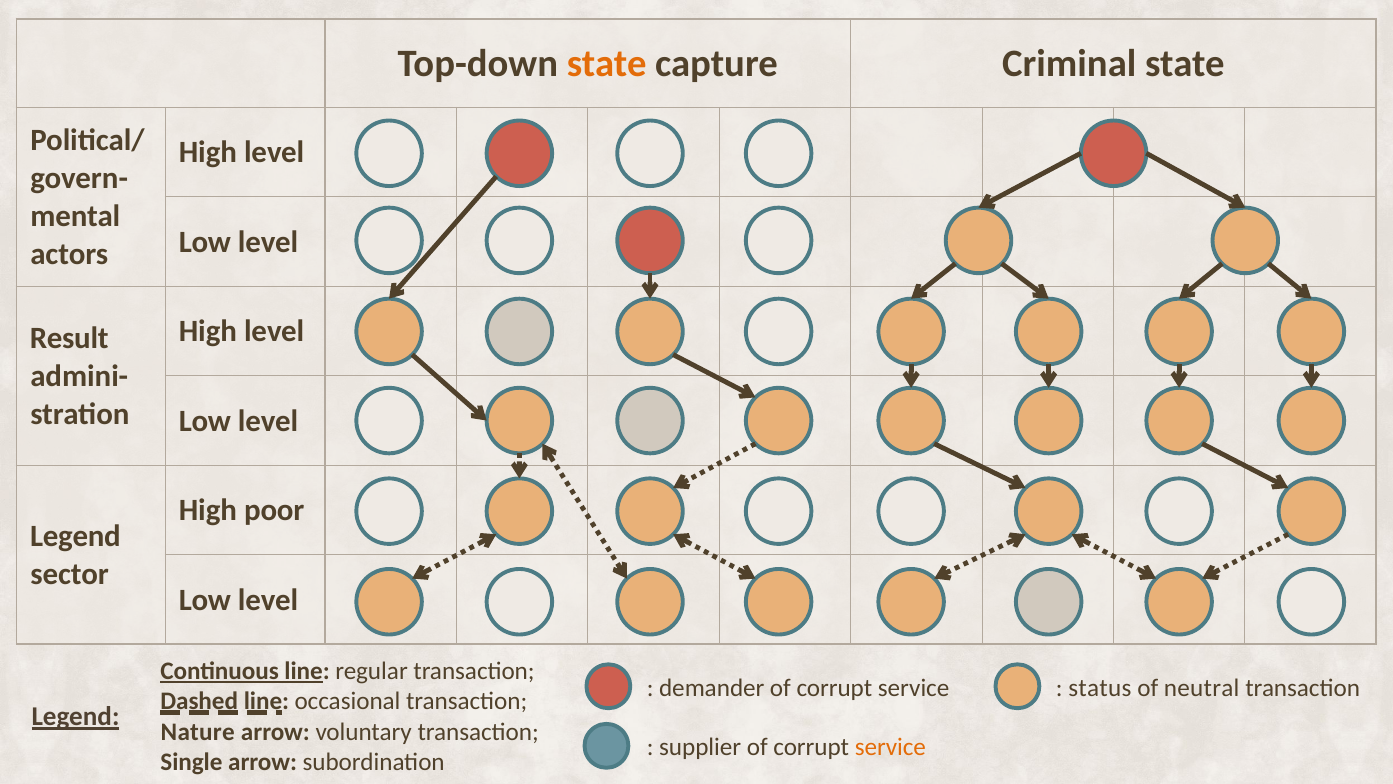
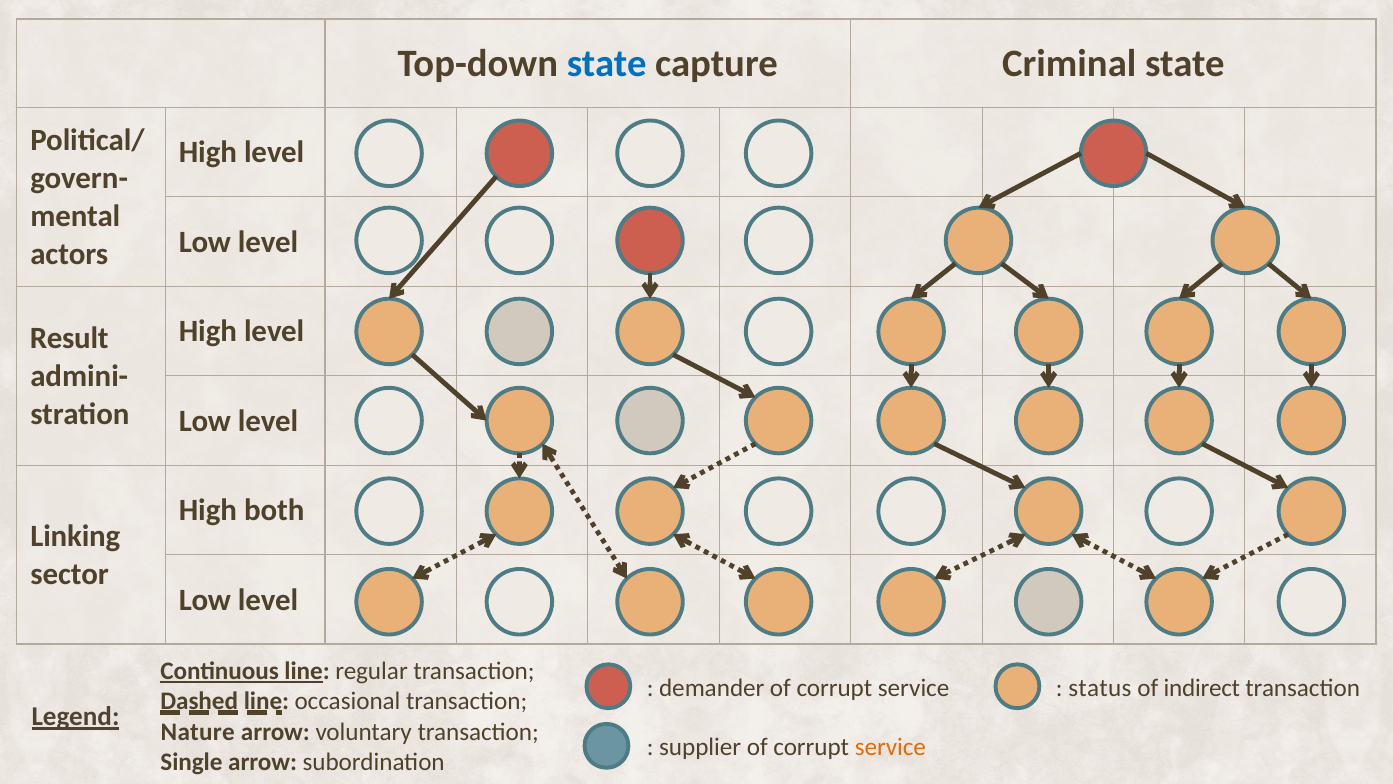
state colour: orange -> blue (607, 63)
poor: poor -> both (274, 510)
Legend: Legend -> Linking (75, 536)
neutral: neutral -> indirect (1202, 688)
